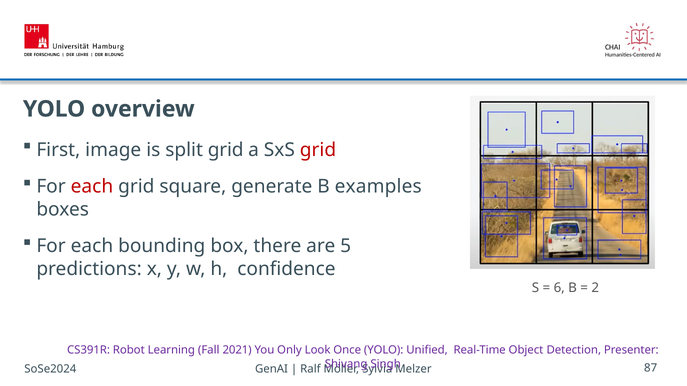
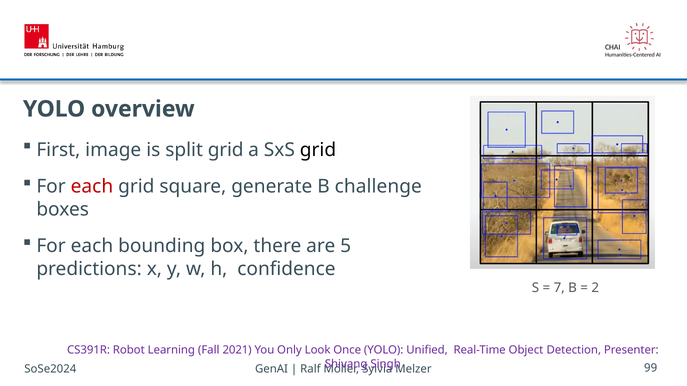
grid colour: red -> black (318, 150)
examples: examples -> challenge (378, 187)
6: 6 -> 7 (559, 288)
87: 87 -> 99 (651, 368)
